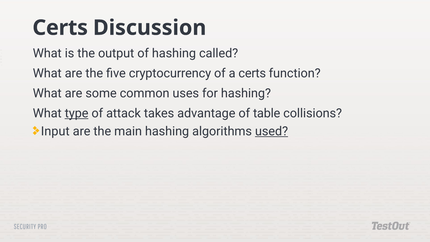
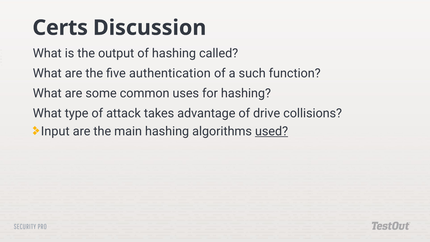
cryptocurrency: cryptocurrency -> authentication (170, 73)
a certs: certs -> such (252, 73)
type underline: present -> none (77, 113)
table: table -> drive (267, 113)
